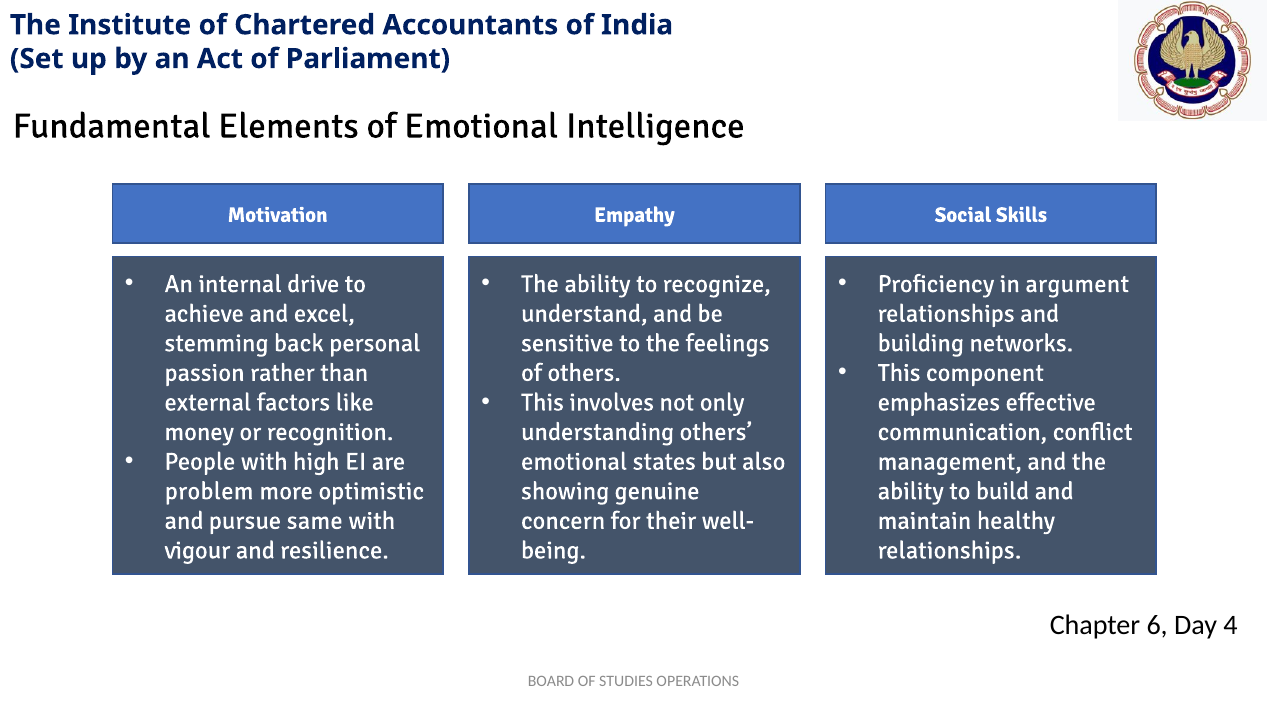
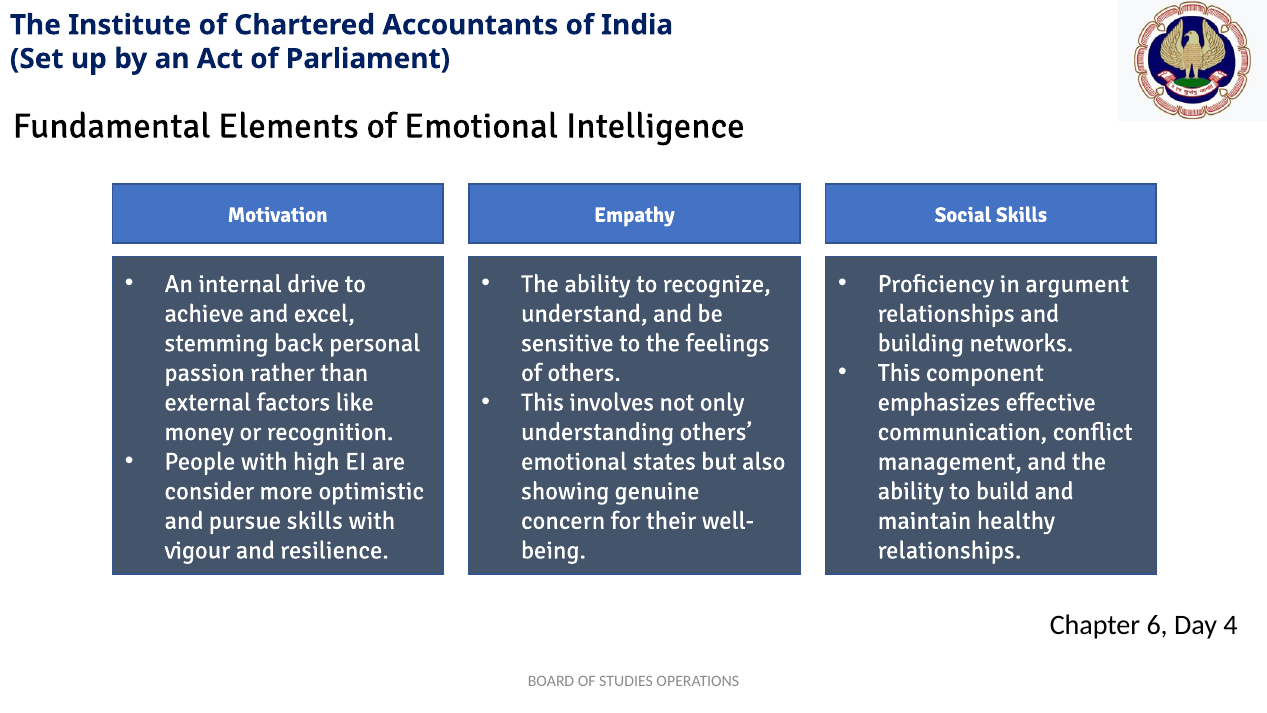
problem: problem -> consider (209, 491)
pursue same: same -> skills (315, 521)
